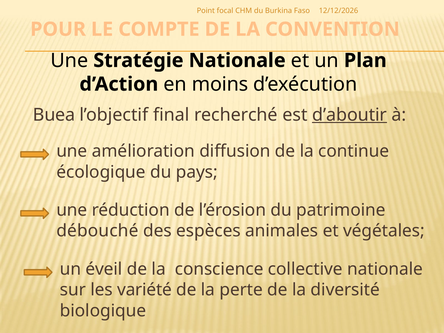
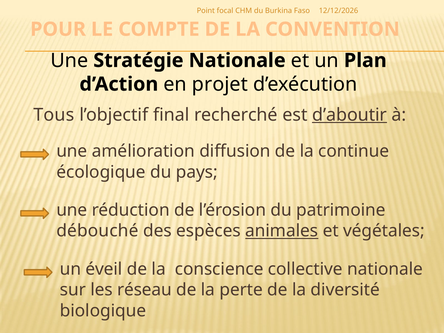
moins: moins -> projet (220, 84)
Buea: Buea -> Tous (54, 115)
animales underline: none -> present (282, 231)
variété: variété -> réseau (145, 290)
